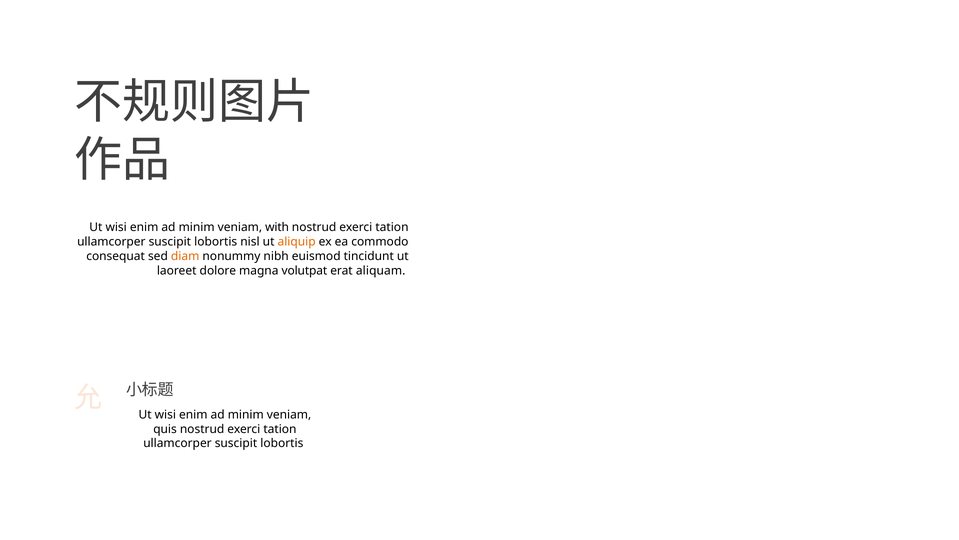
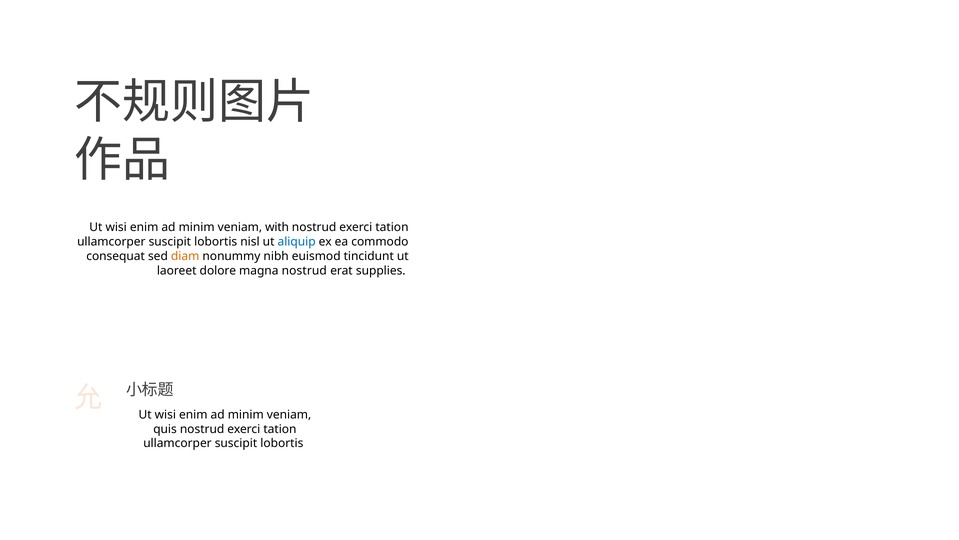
aliquip colour: orange -> blue (297, 242)
magna volutpat: volutpat -> nostrud (304, 270)
aliquam: aliquam -> supplies (381, 270)
